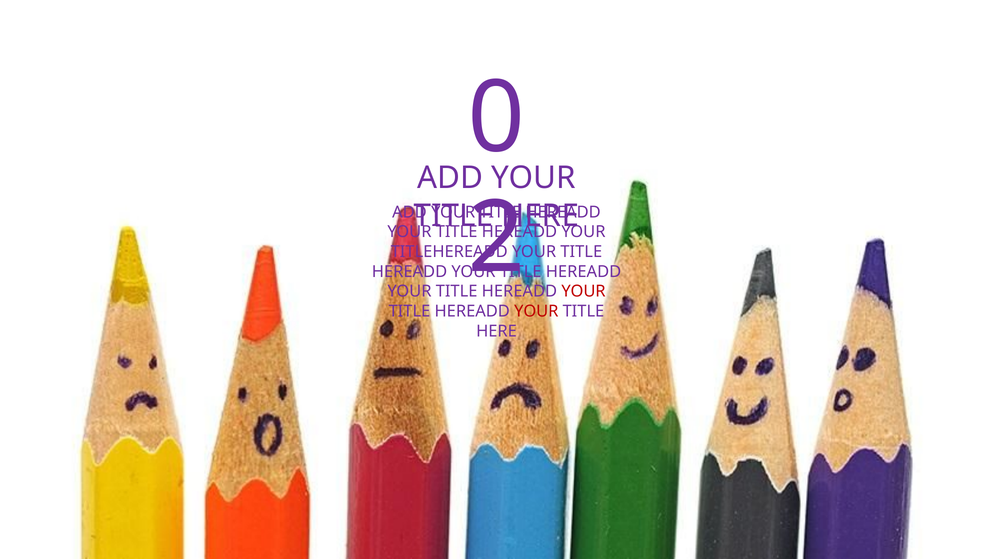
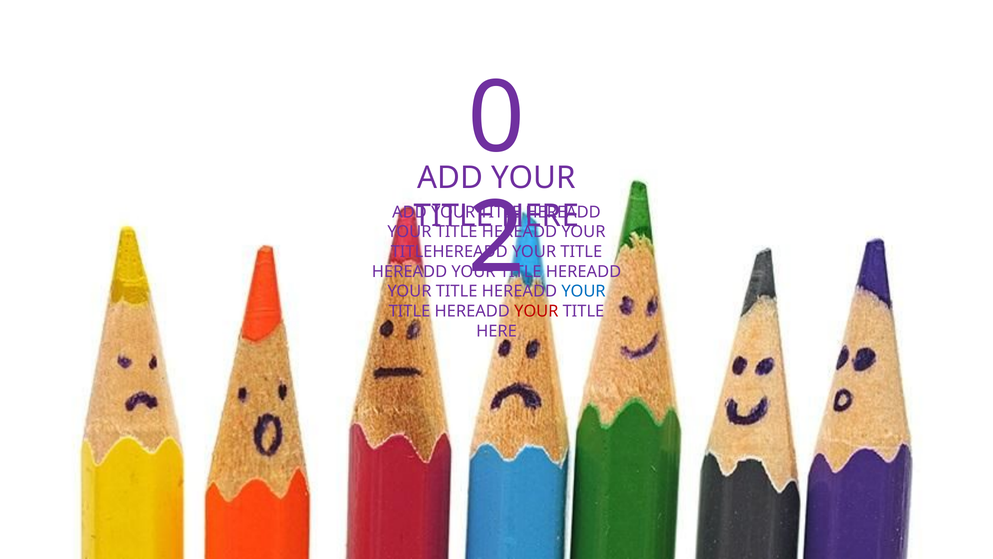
YOUR colour: red -> blue (584, 291)
